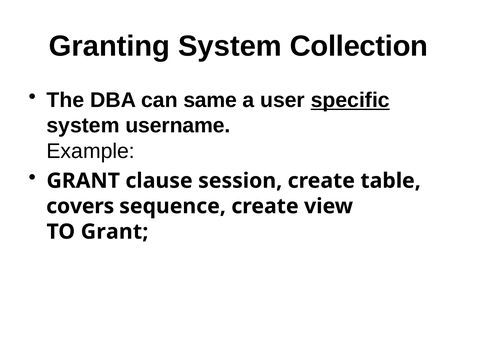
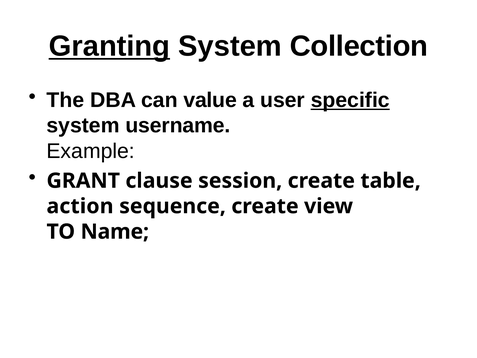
Granting underline: none -> present (109, 46)
same: same -> value (210, 100)
covers: covers -> action (80, 206)
TO Grant: Grant -> Name (115, 232)
